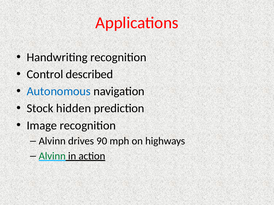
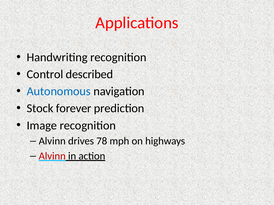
hidden: hidden -> forever (74, 109)
90: 90 -> 78 (102, 141)
Alvinn colour: green -> red (52, 156)
